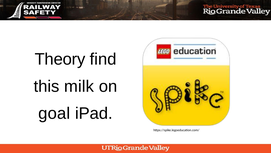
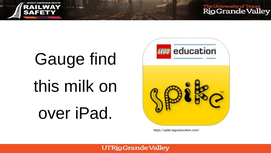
Theory: Theory -> Gauge (60, 59)
goal: goal -> over (54, 113)
